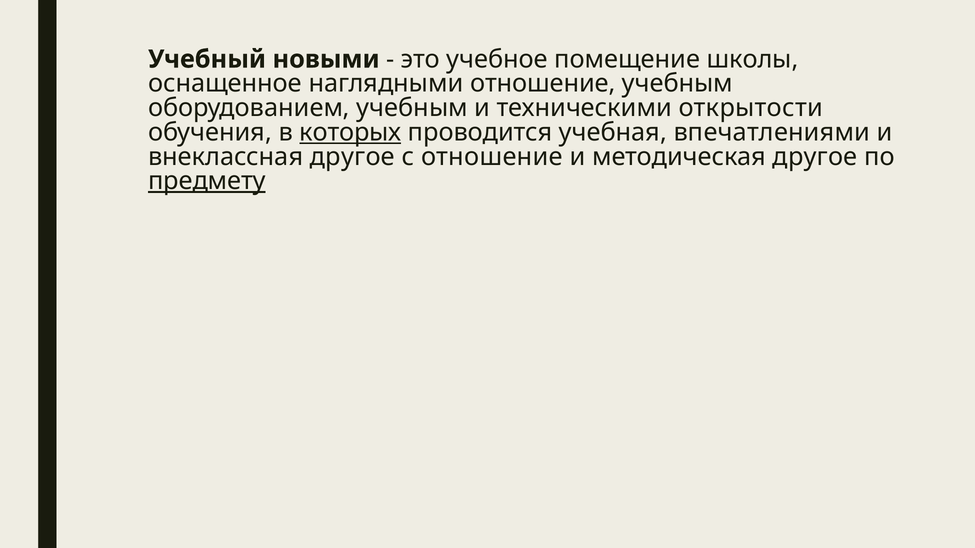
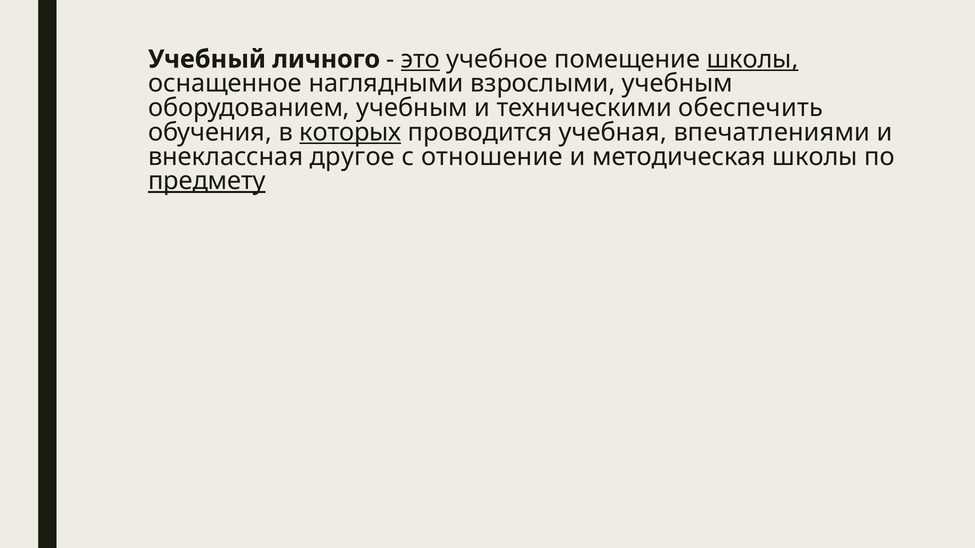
новыми: новыми -> личного (326, 59)
это underline: none -> present (420, 59)
школы underline: none -> present (753, 59)
наглядными отношение: отношение -> взрослыми (543, 84)
открытости: открытости -> обеспечить (751, 108)
методическая другое: другое -> школы (815, 157)
